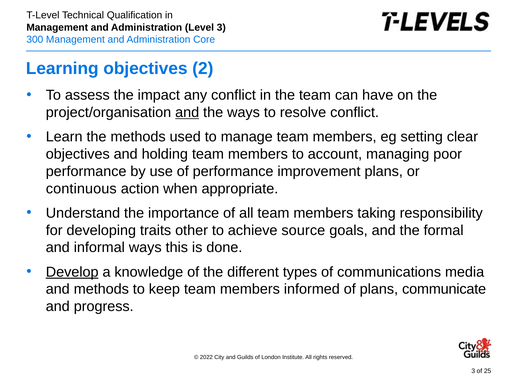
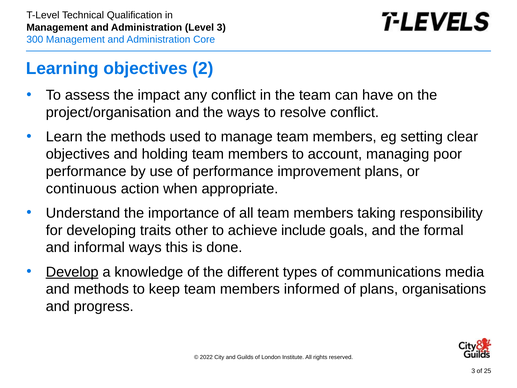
and underline: present -> none (187, 112)
source: source -> include (303, 230)
communicate: communicate -> organisations (444, 289)
